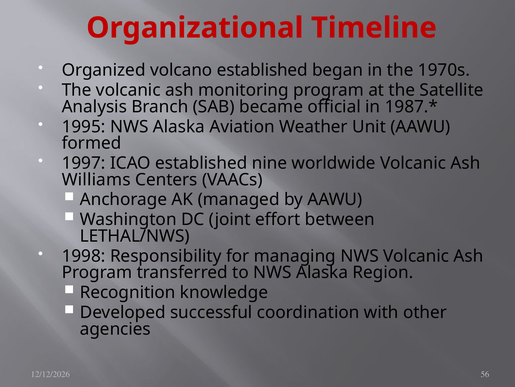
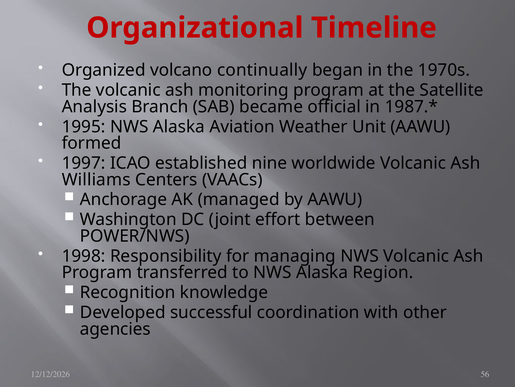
volcano established: established -> continually (262, 70)
LETHAL/NWS: LETHAL/NWS -> POWER/NWS (135, 236)
